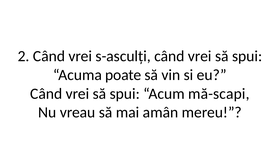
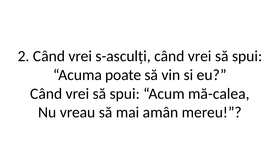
mă-scapi: mă-scapi -> mă-calea (219, 93)
